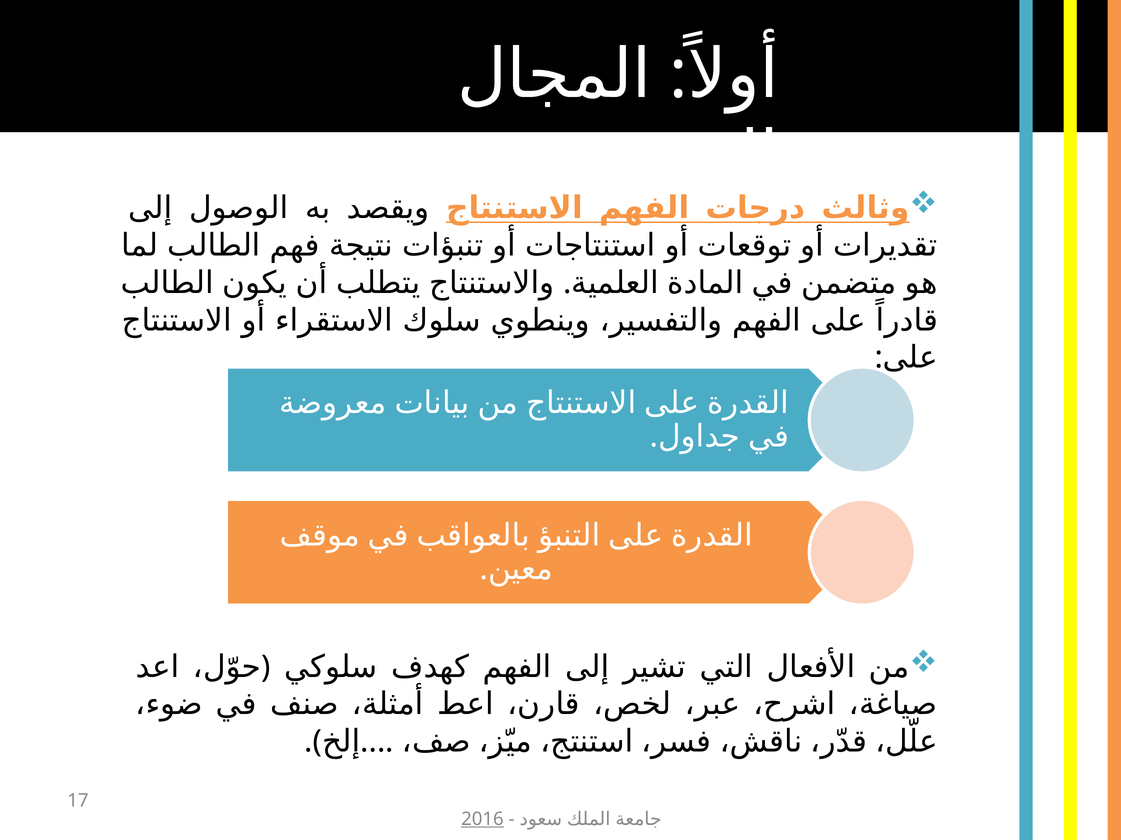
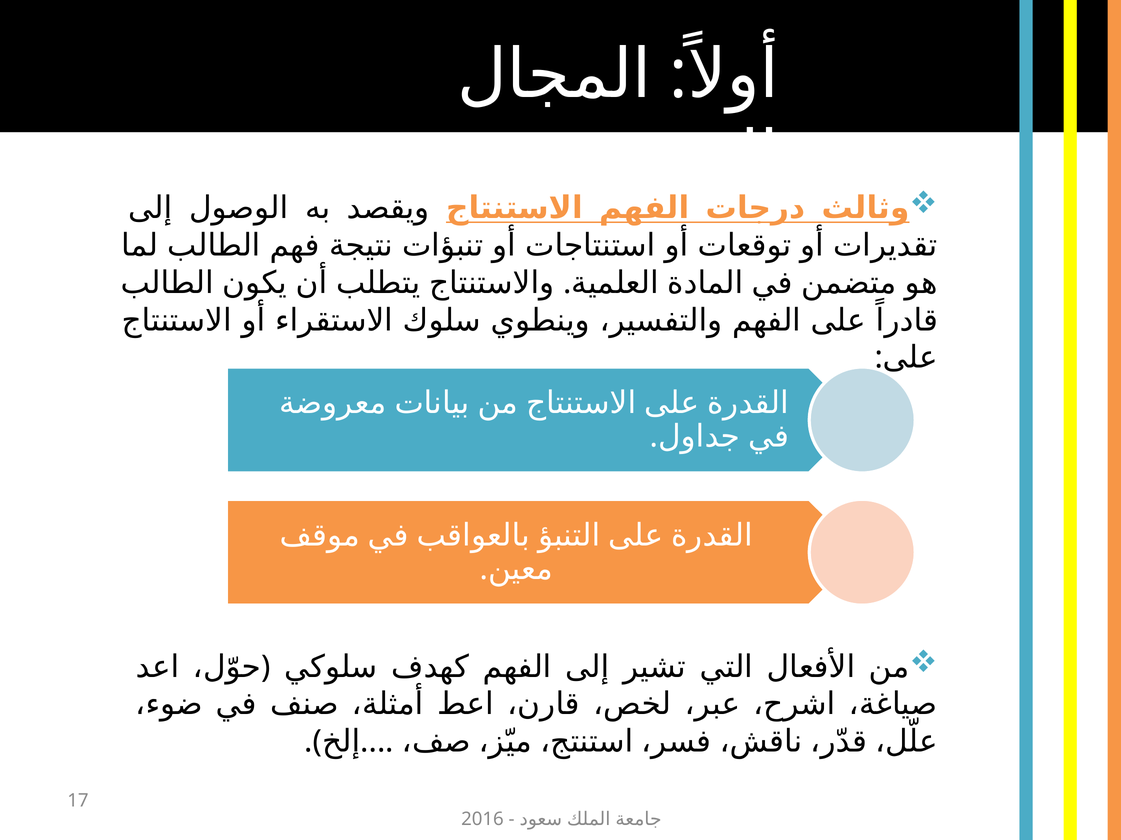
2016 underline: present -> none (482, 820)
